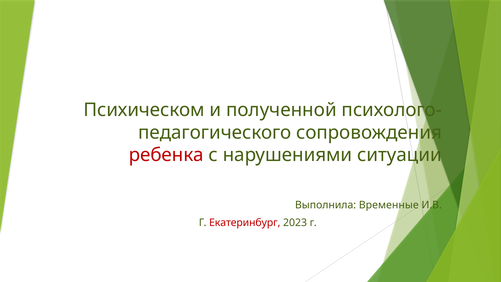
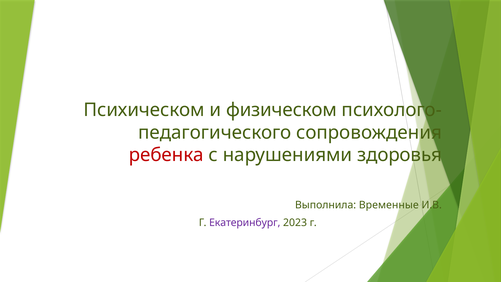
полученной: полученной -> физическом (281, 110)
ситуации: ситуации -> здоровья (400, 155)
Екатеринбург colour: red -> purple (245, 223)
